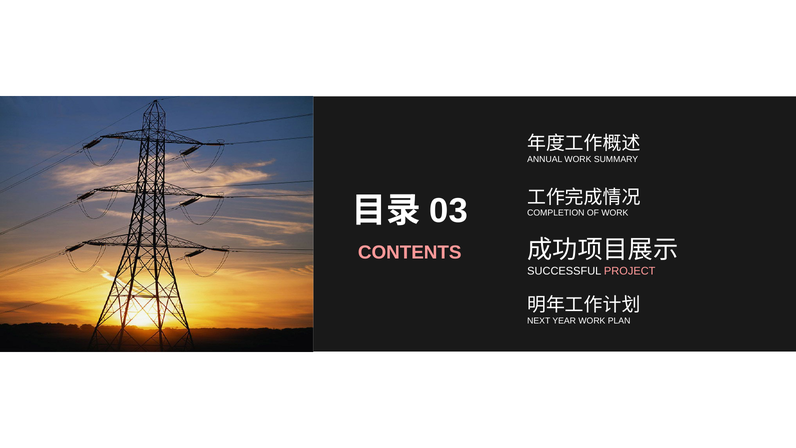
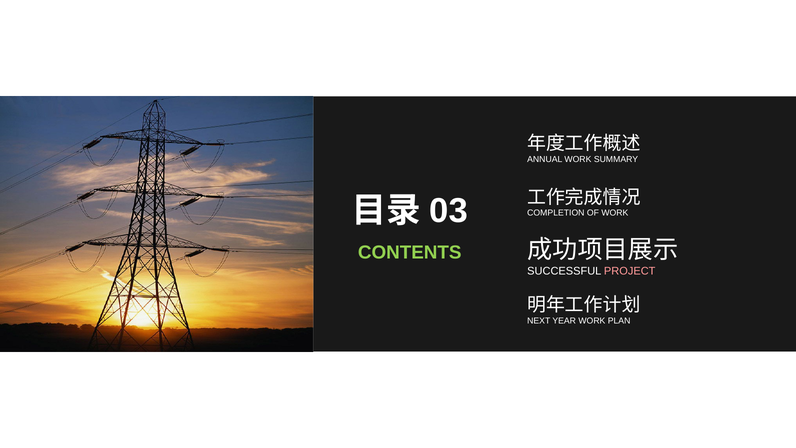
CONTENTS colour: pink -> light green (410, 252)
